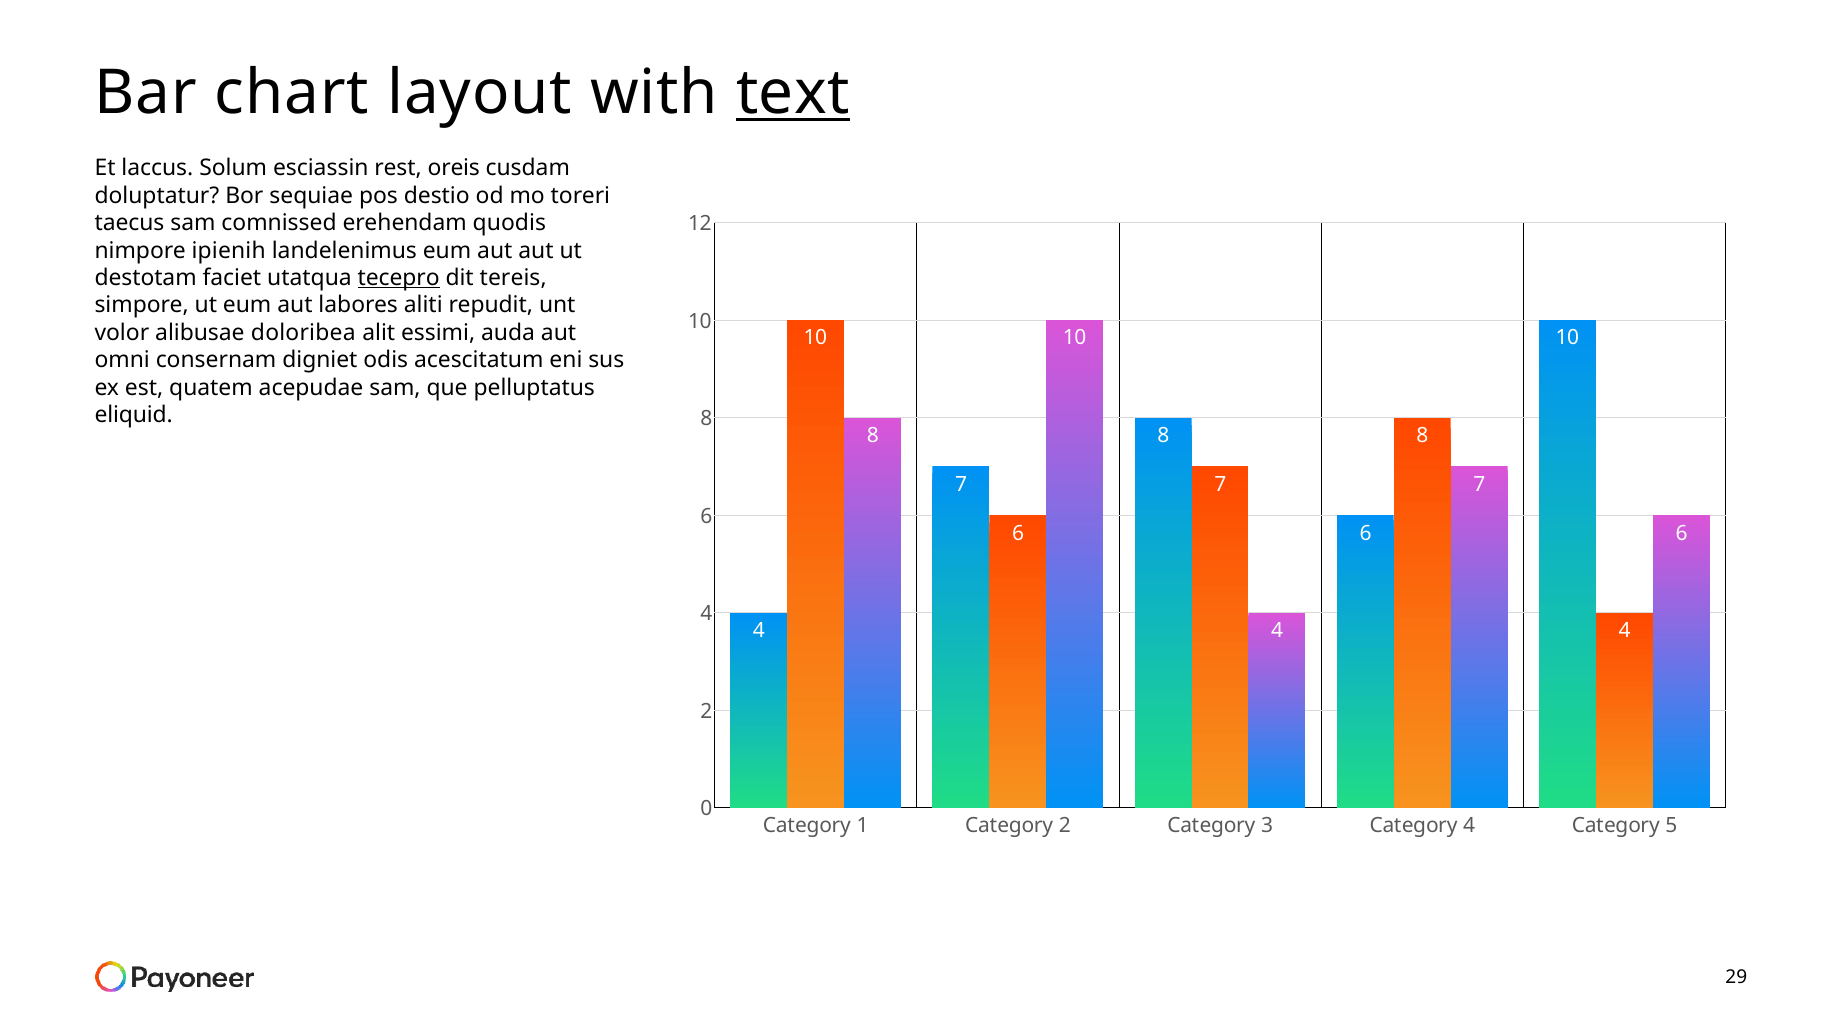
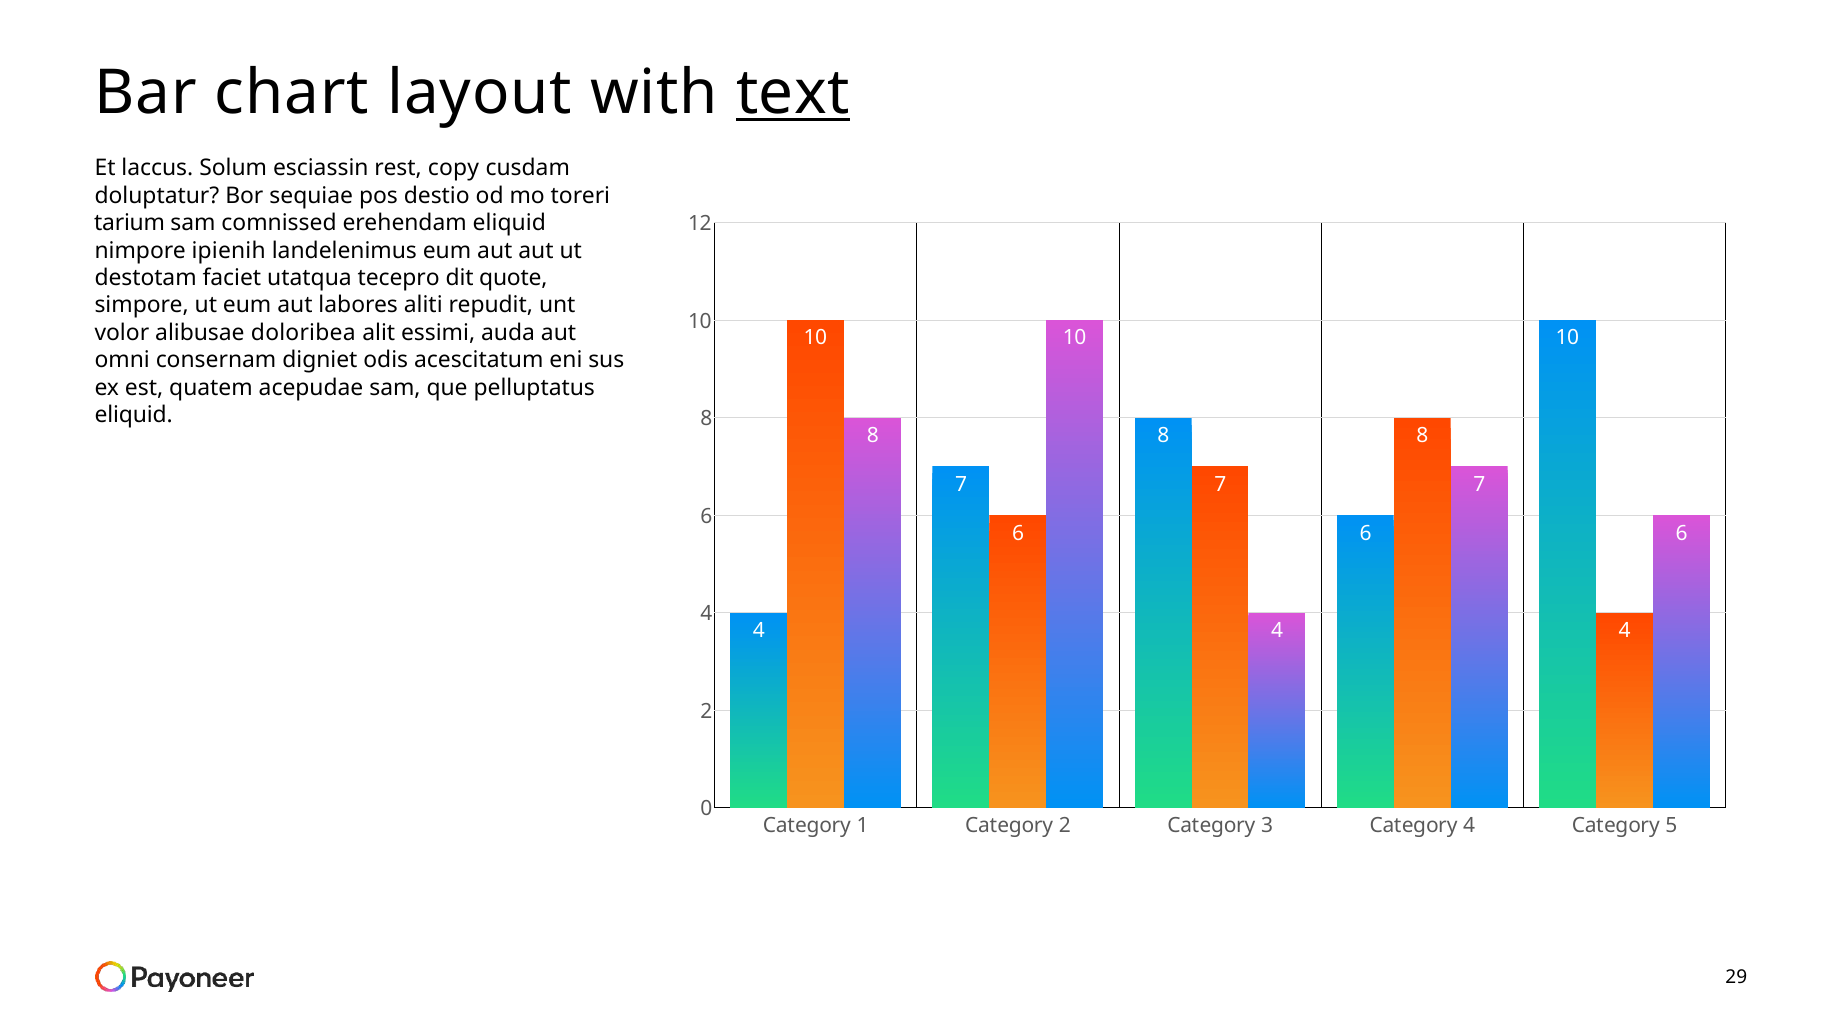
oreis: oreis -> copy (454, 168)
taecus: taecus -> tarium (130, 223)
erehendam quodis: quodis -> eliquid (509, 223)
tecepro underline: present -> none (399, 278)
tereis: tereis -> quote (513, 278)
